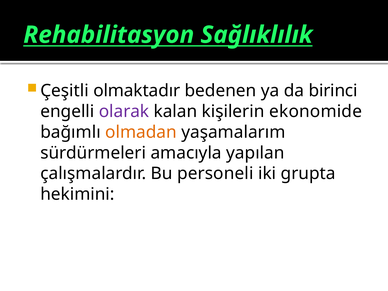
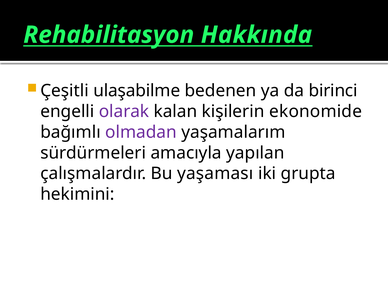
Sağlıklılık: Sağlıklılık -> Hakkında (256, 35)
olmaktadır: olmaktadır -> ulaşabilme (137, 91)
olmadan colour: orange -> purple (141, 132)
personeli: personeli -> yaşaması (215, 174)
